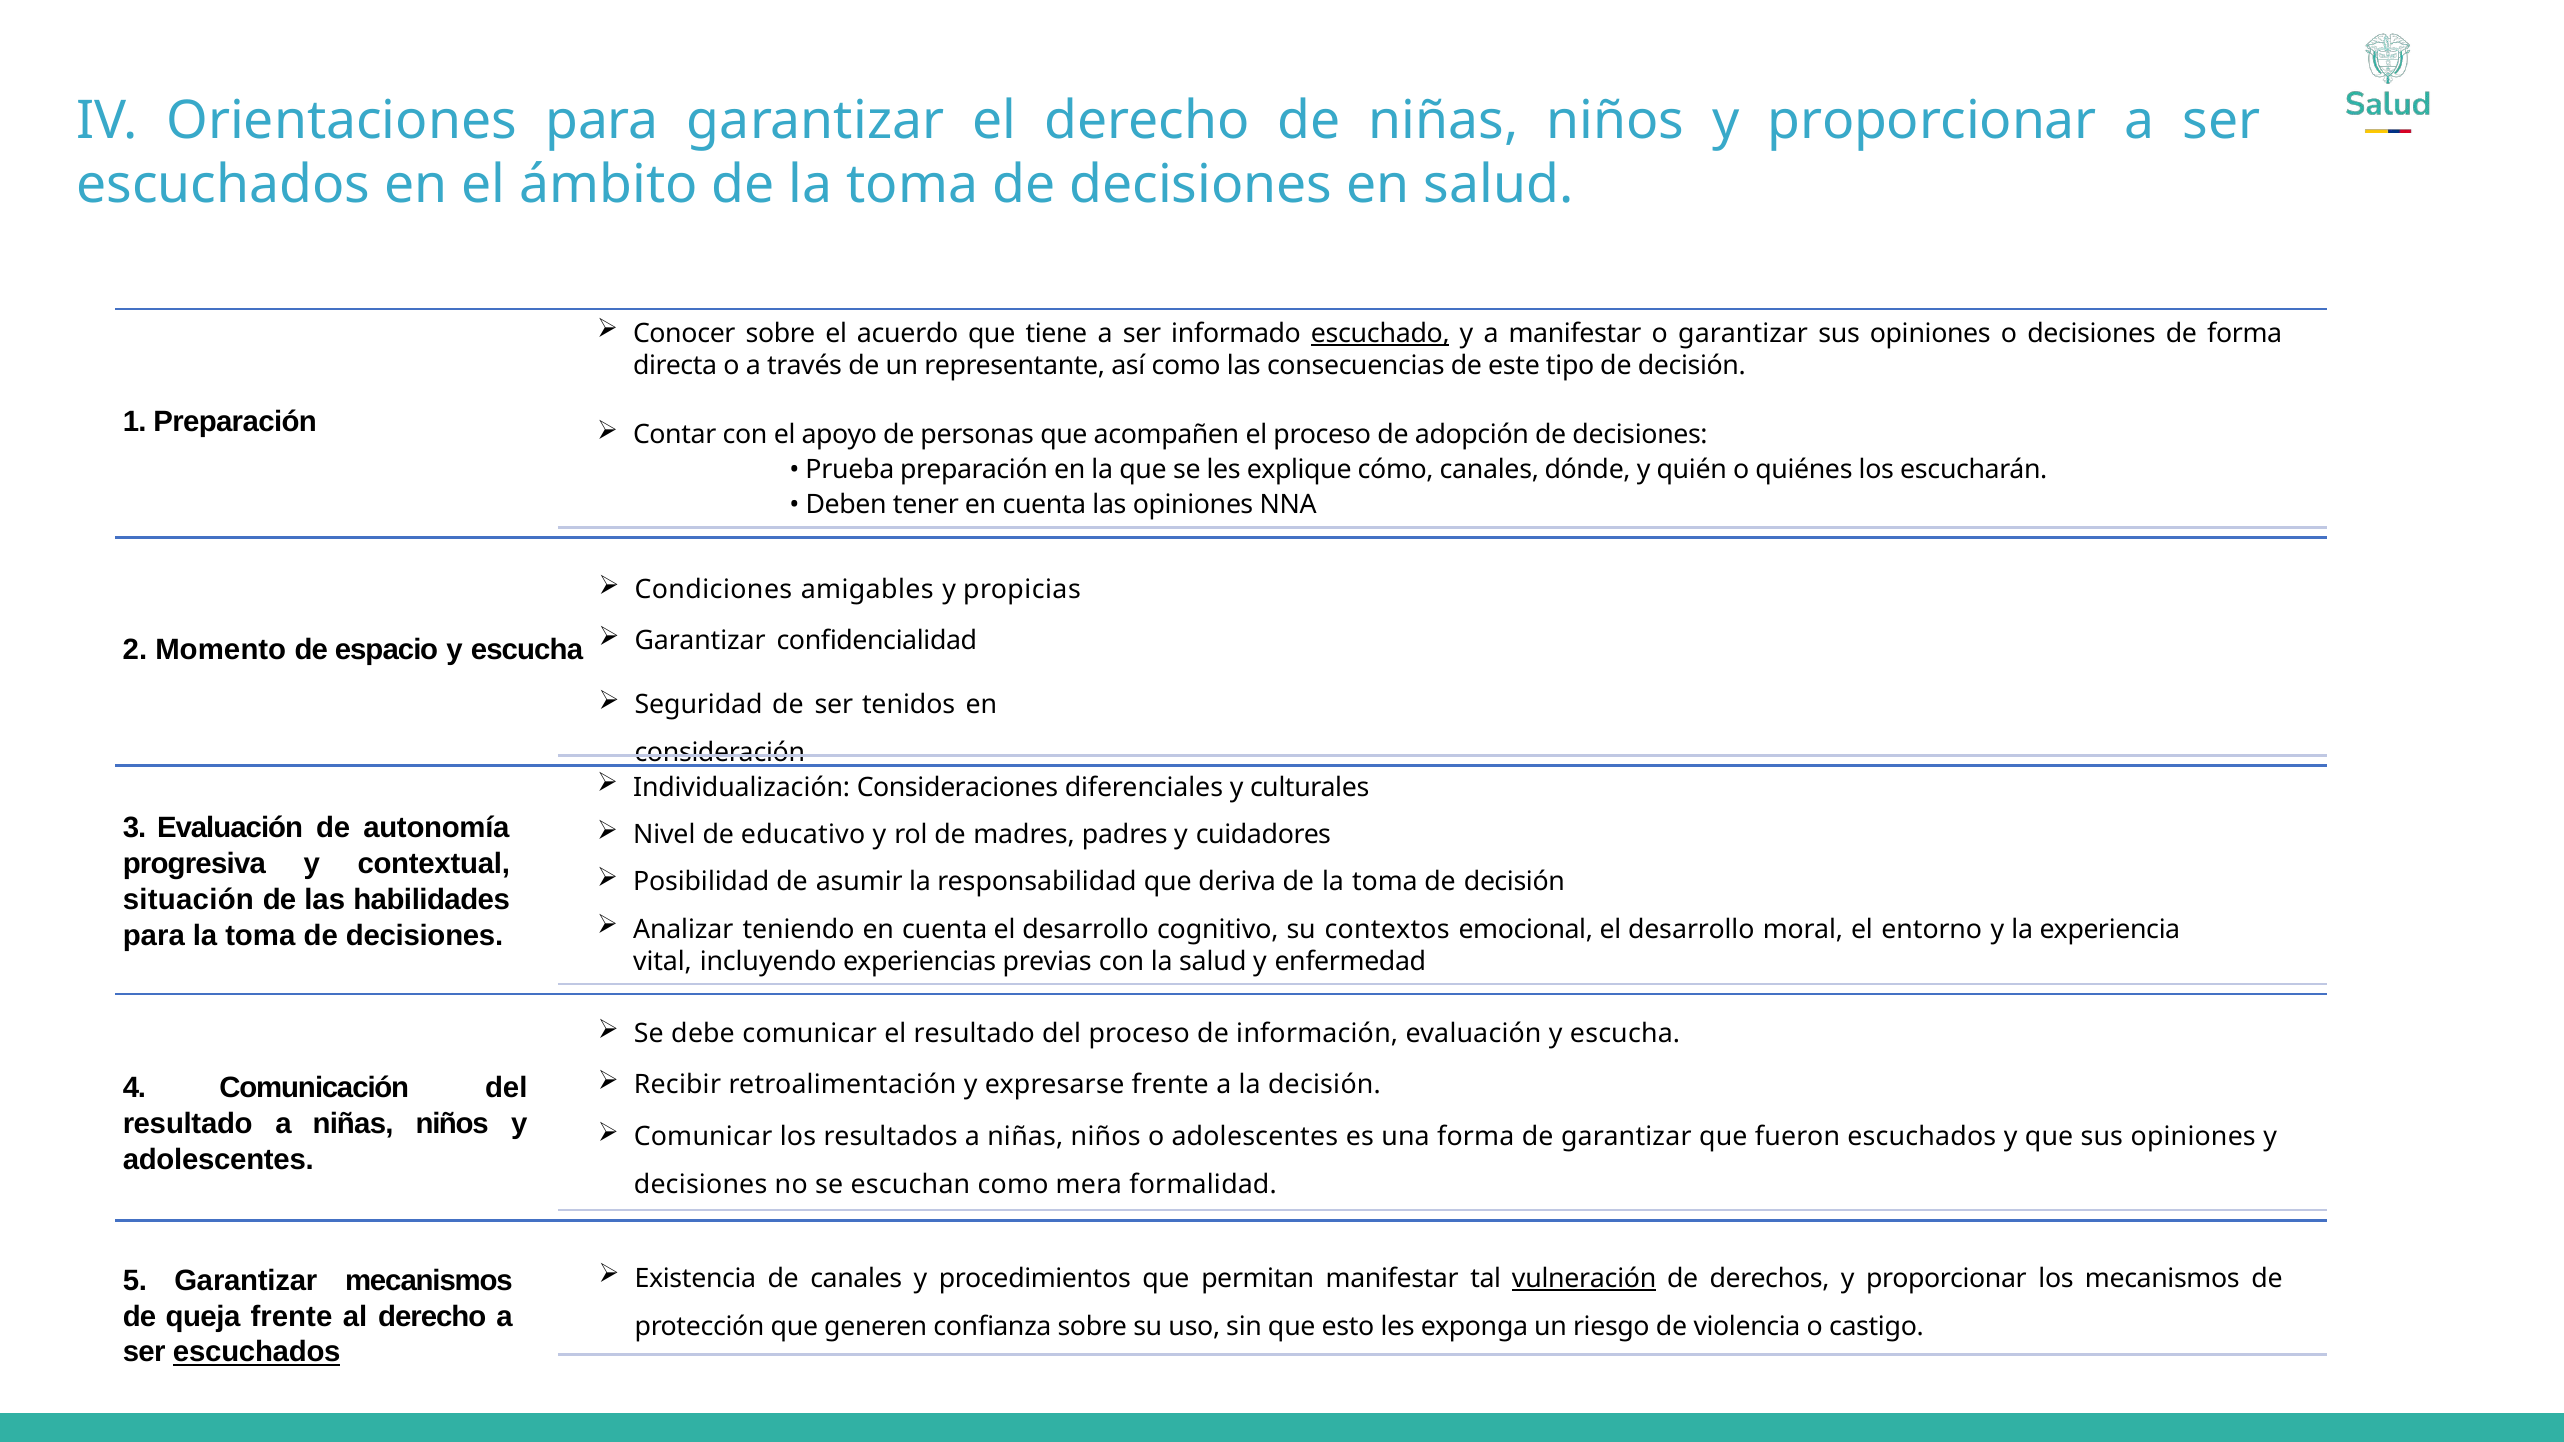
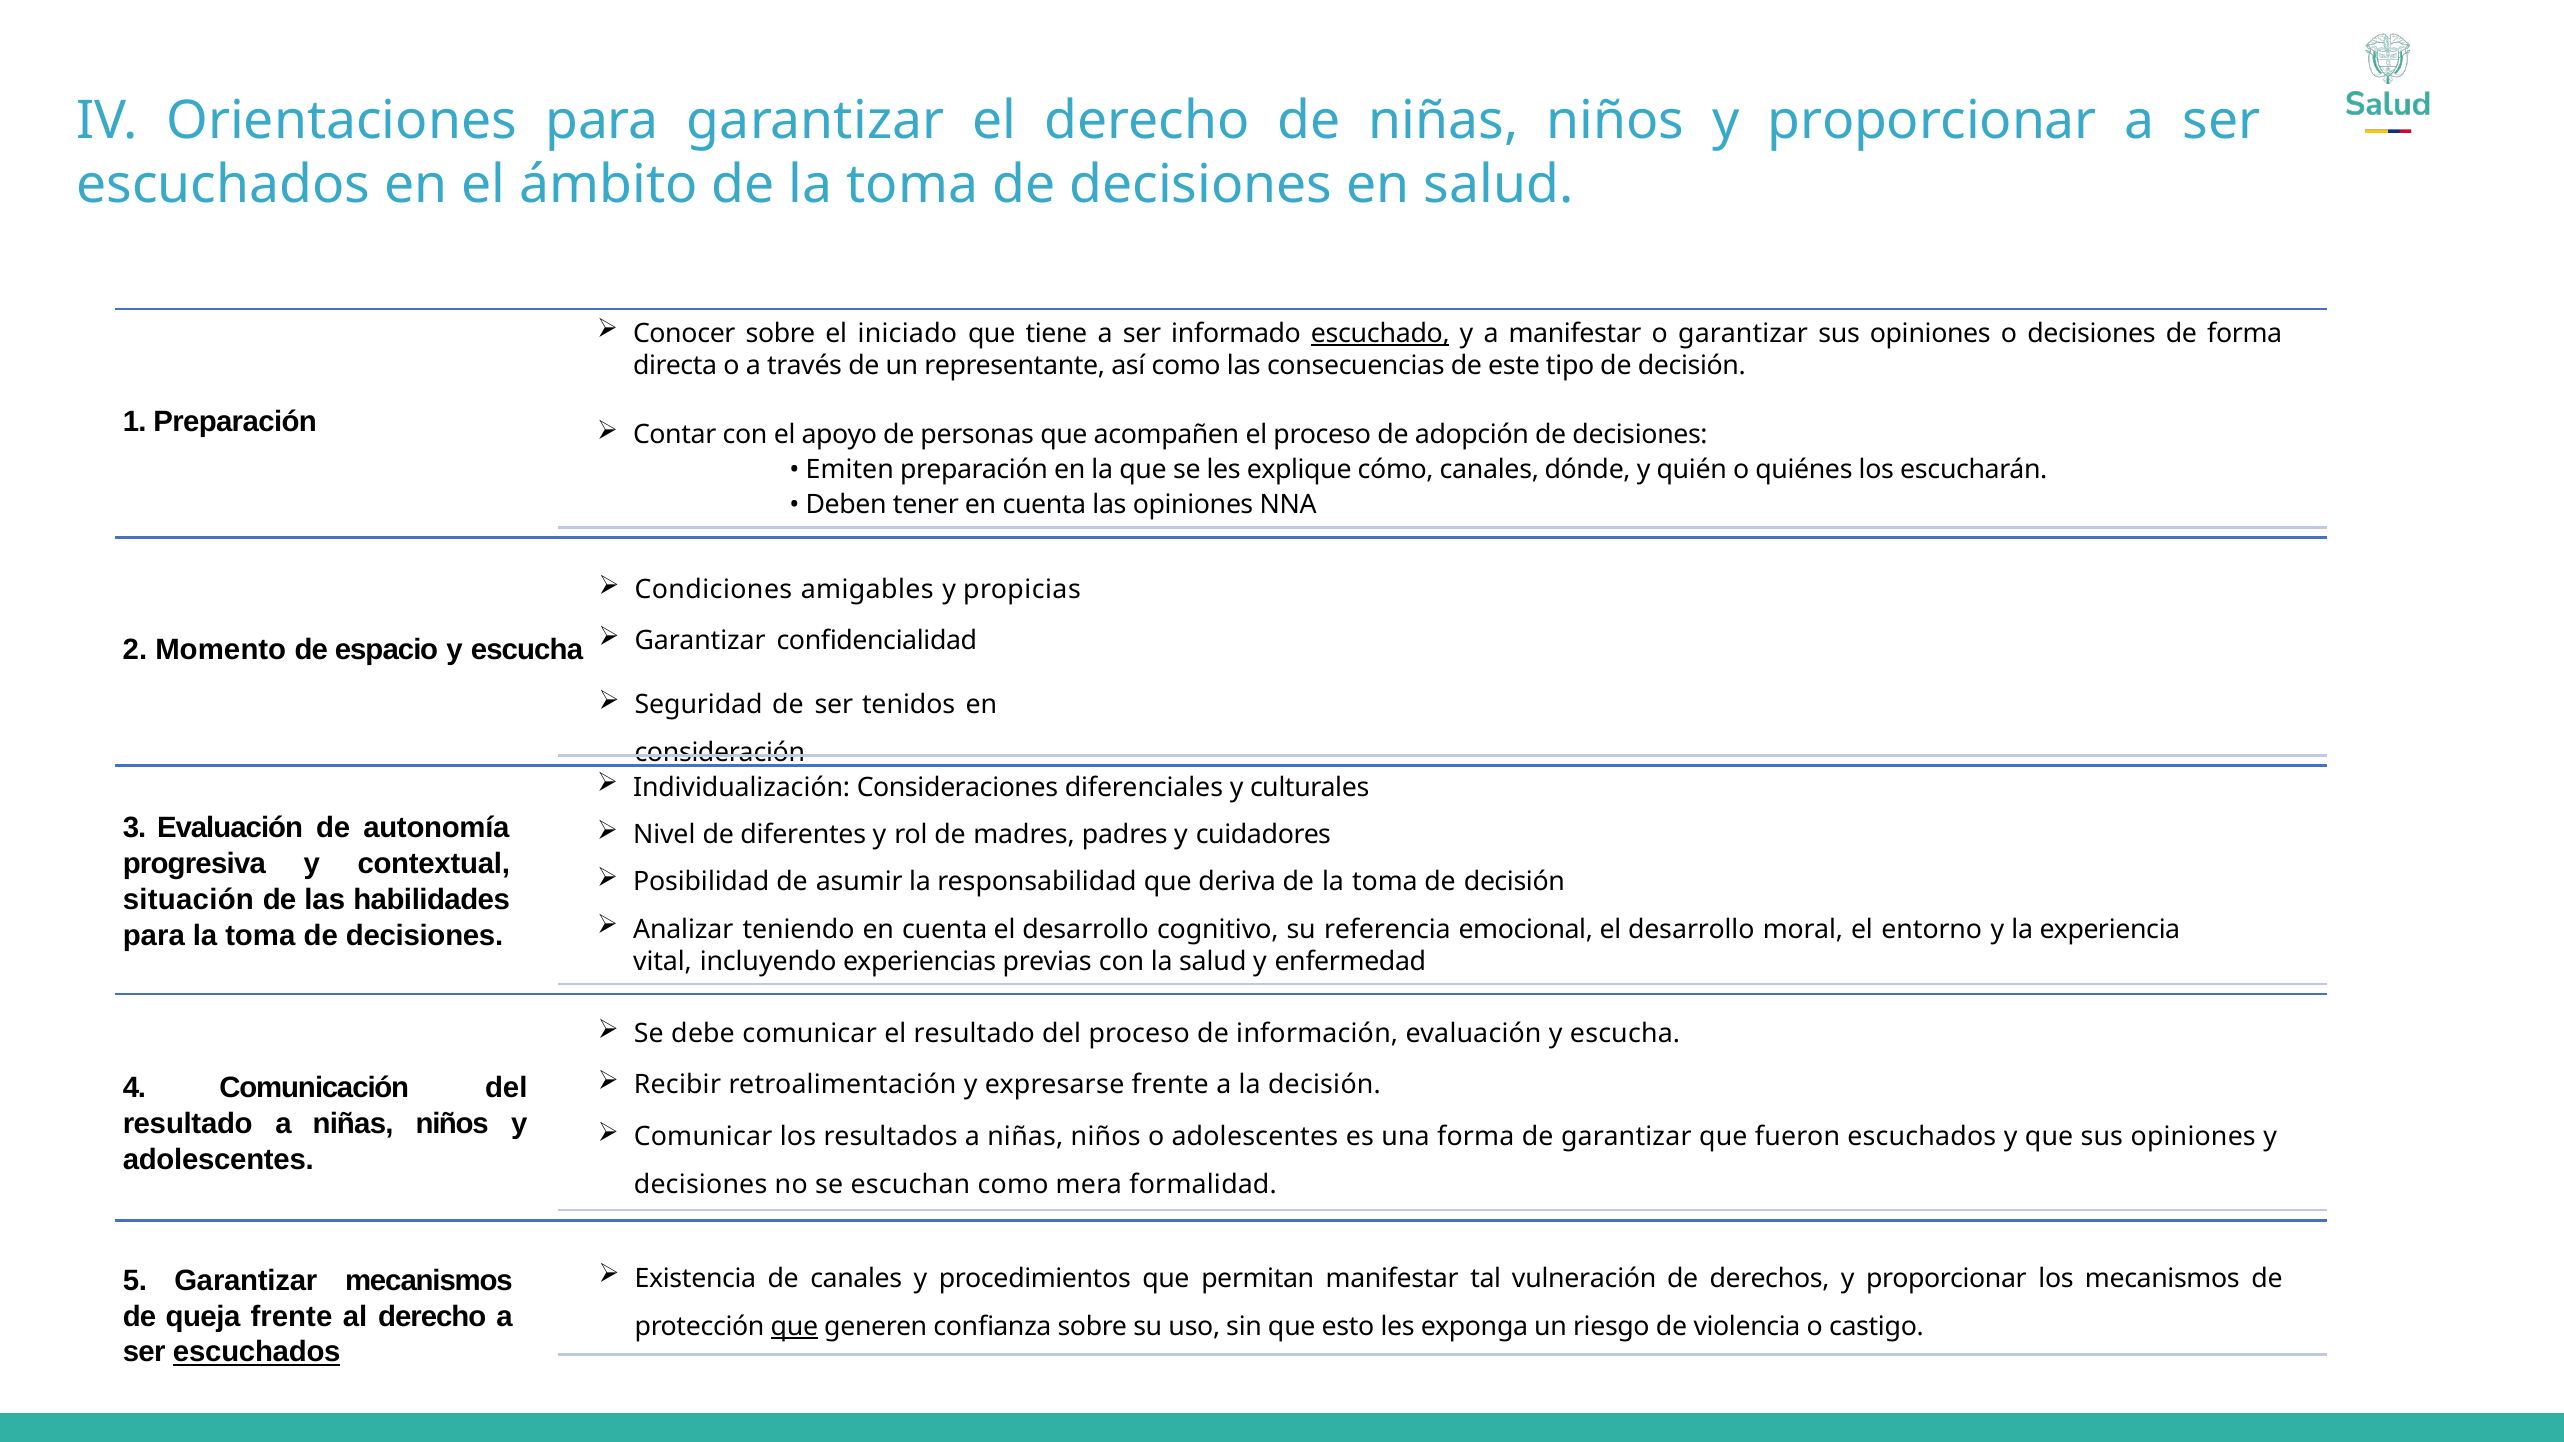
acuerdo: acuerdo -> iniciado (907, 333)
Prueba: Prueba -> Emiten (850, 470)
educativo: educativo -> diferentes (803, 835)
contextos: contextos -> referencia (1387, 929)
vulneración underline: present -> none (1584, 1279)
que underline: none -> present (794, 1327)
